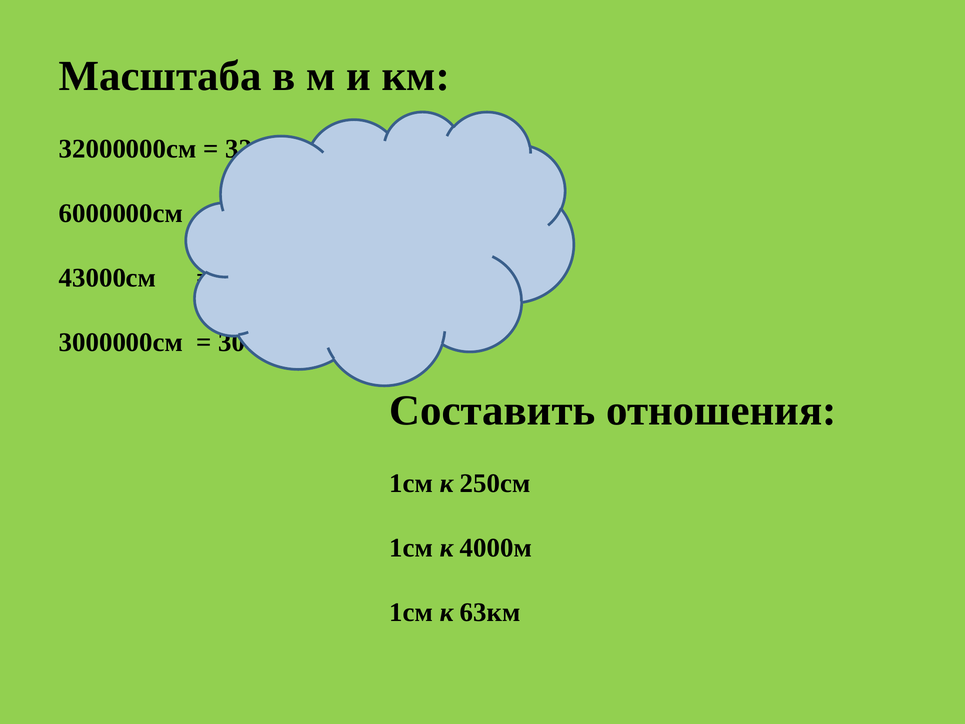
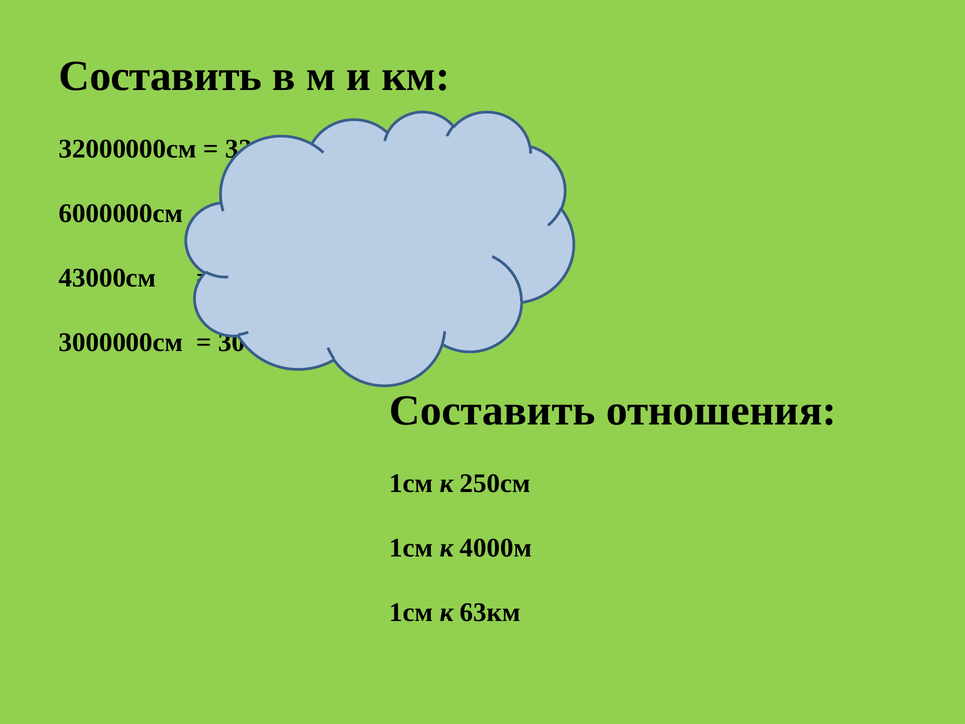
Масштаба: Масштаба -> Составить (160, 76)
